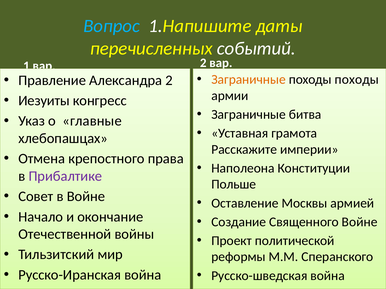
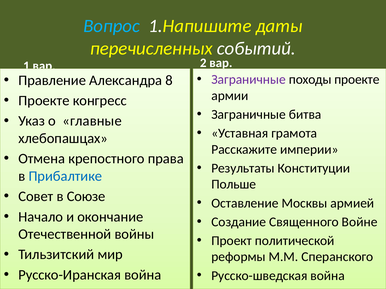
Заграничные colour: orange -> purple (249, 80)
походы походы: походы -> проекте (357, 80)
Александра 2: 2 -> 8 (169, 80)
Иезуиты: Иезуиты -> Проекте (44, 101)
Наполеона: Наполеона -> Результаты (243, 168)
Прибалтике colour: purple -> blue (65, 176)
в Войне: Войне -> Союзе (86, 197)
